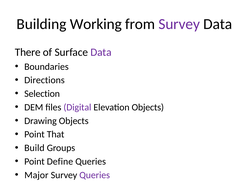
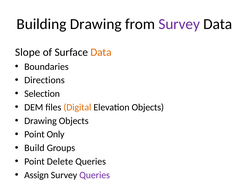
Building Working: Working -> Drawing (96, 24)
There: There -> Slope (28, 52)
Data colour: purple -> orange (101, 52)
Digital colour: purple -> orange (77, 107)
That: That -> Only (56, 134)
Define: Define -> Delete (60, 161)
Major: Major -> Assign (36, 175)
